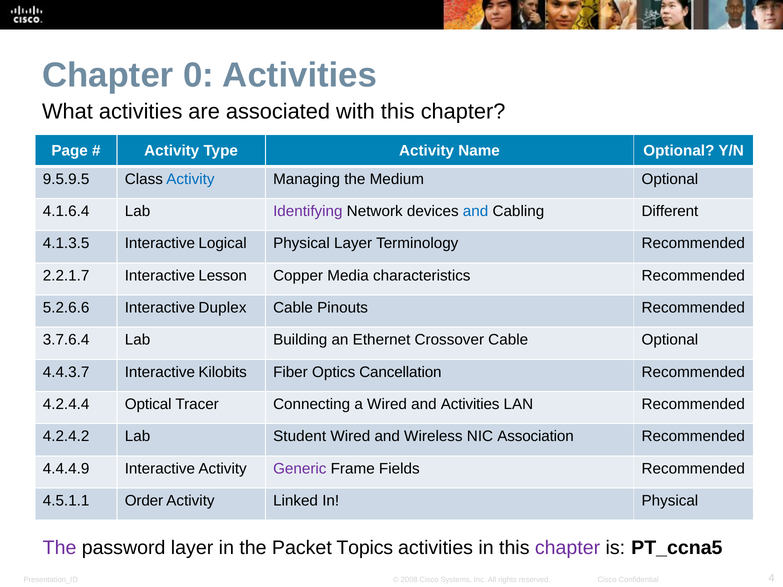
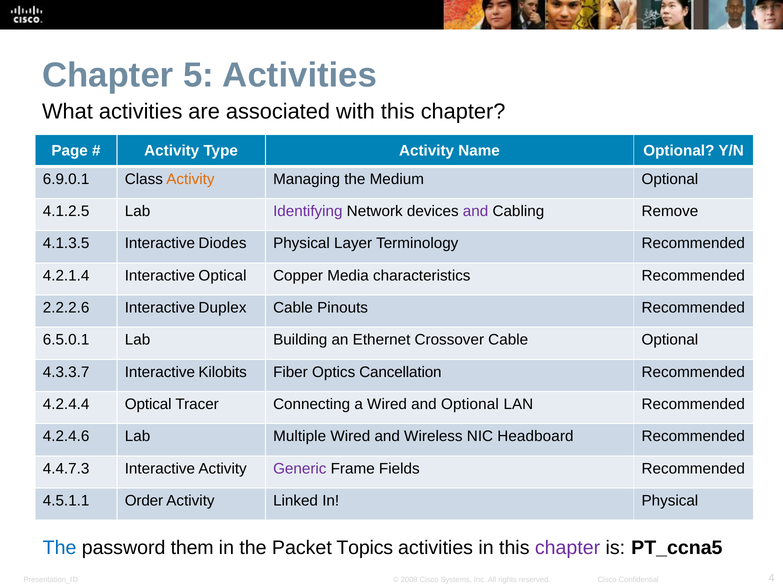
0: 0 -> 5 (199, 76)
9.5.9.5: 9.5.9.5 -> 6.9.0.1 (66, 179)
Activity colour: blue -> orange (190, 179)
4.1.6.4: 4.1.6.4 -> 4.1.2.5 (66, 211)
and colour: blue -> purple (476, 211)
Different: Different -> Remove (670, 211)
Logical: Logical -> Diodes (223, 243)
2.2.1.7: 2.2.1.7 -> 4.2.1.4 (66, 276)
Interactive Lesson: Lesson -> Optical (223, 276)
5.2.6.6: 5.2.6.6 -> 2.2.2.6 (66, 308)
3.7.6.4: 3.7.6.4 -> 6.5.0.1 (66, 340)
4.4.3.7: 4.4.3.7 -> 4.3.3.7 (66, 372)
and Activities: Activities -> Optional (470, 404)
4.2.4.2: 4.2.4.2 -> 4.2.4.6 (66, 437)
Student: Student -> Multiple (300, 437)
Association: Association -> Headboard (535, 437)
4.4.4.9: 4.4.4.9 -> 4.4.7.3 (66, 469)
The colour: purple -> blue (60, 548)
password layer: layer -> them (192, 548)
